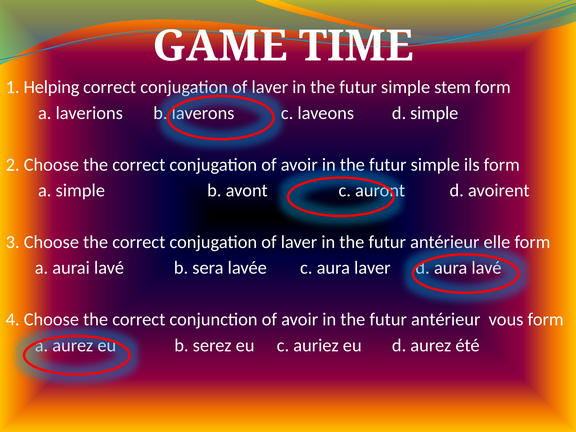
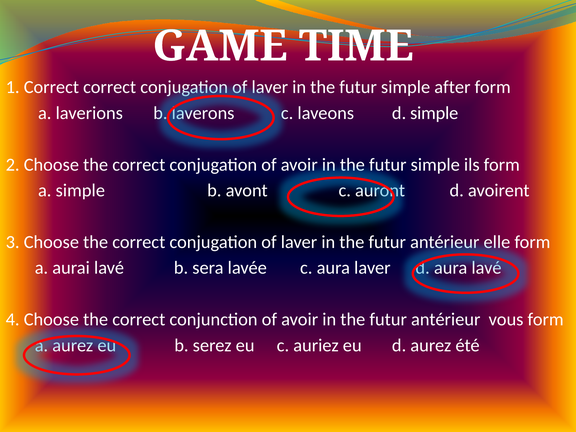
1 Helping: Helping -> Correct (51, 87)
stem: stem -> after (452, 87)
